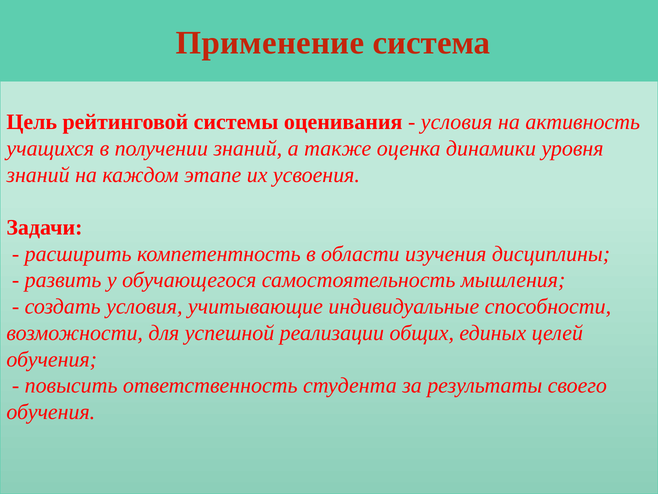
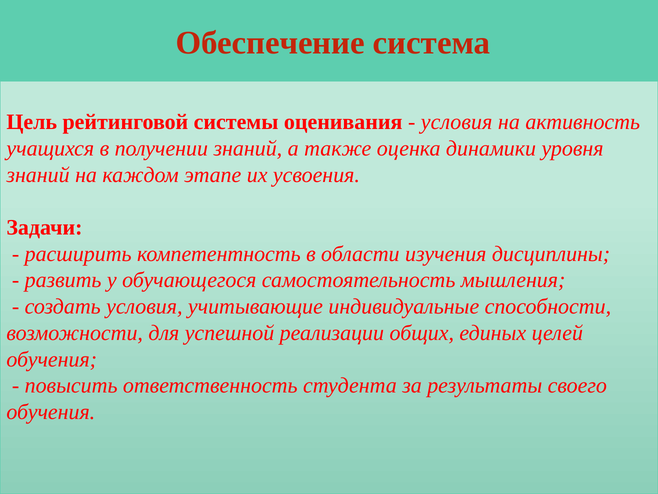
Применение: Применение -> Обеспечение (270, 43)
